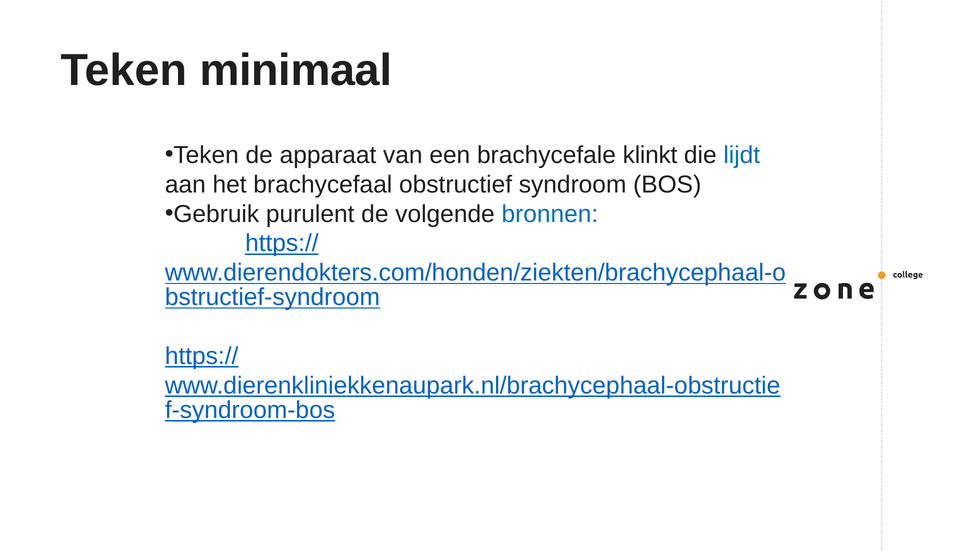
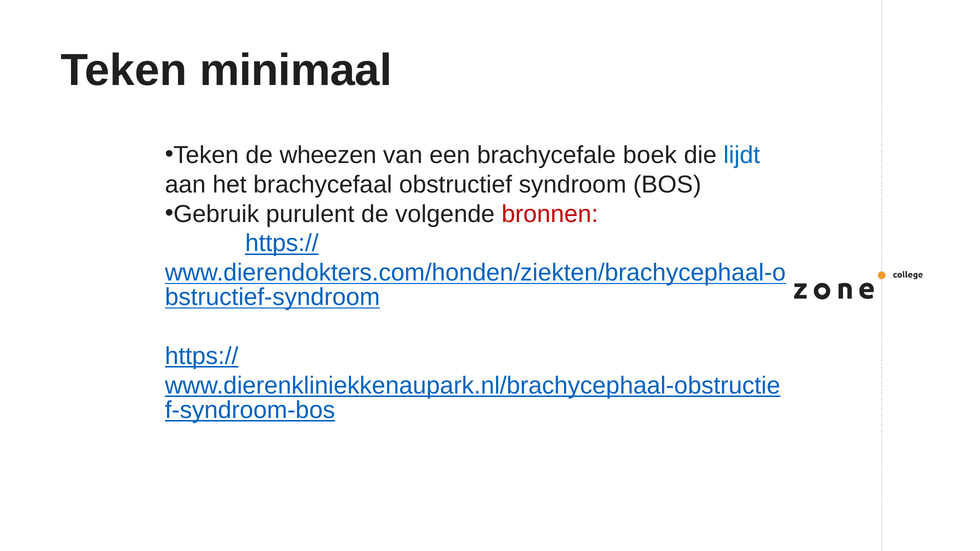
apparaat: apparaat -> wheezen (328, 155)
klinkt: klinkt -> boek (650, 155)
bronnen colour: blue -> red (550, 214)
